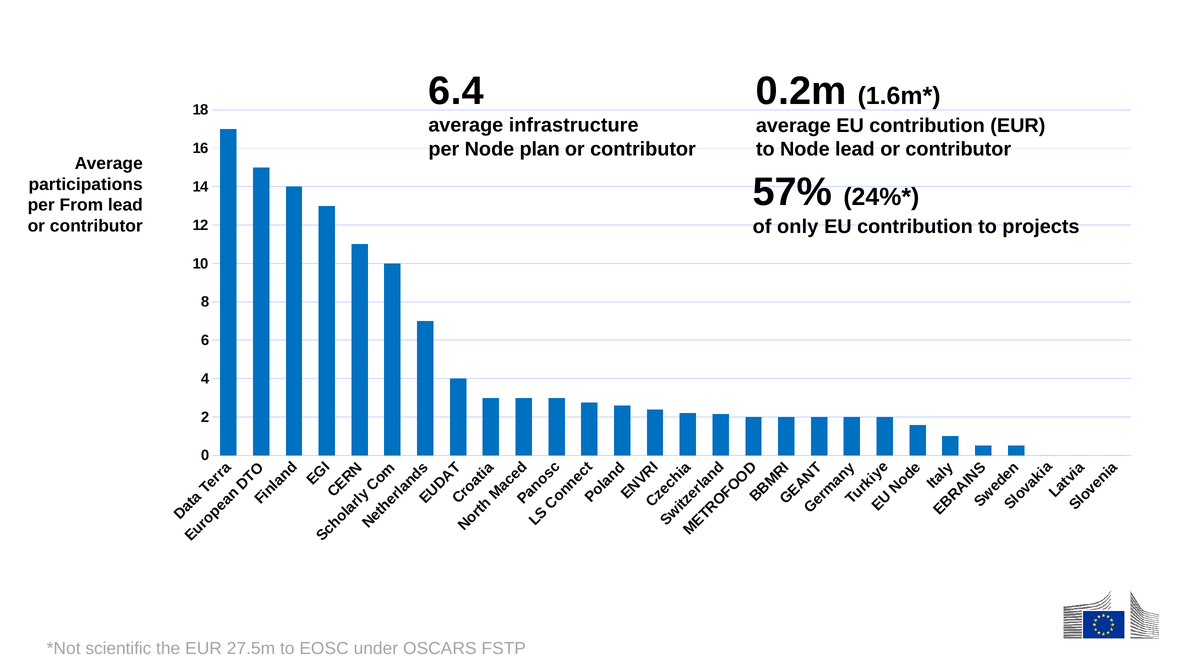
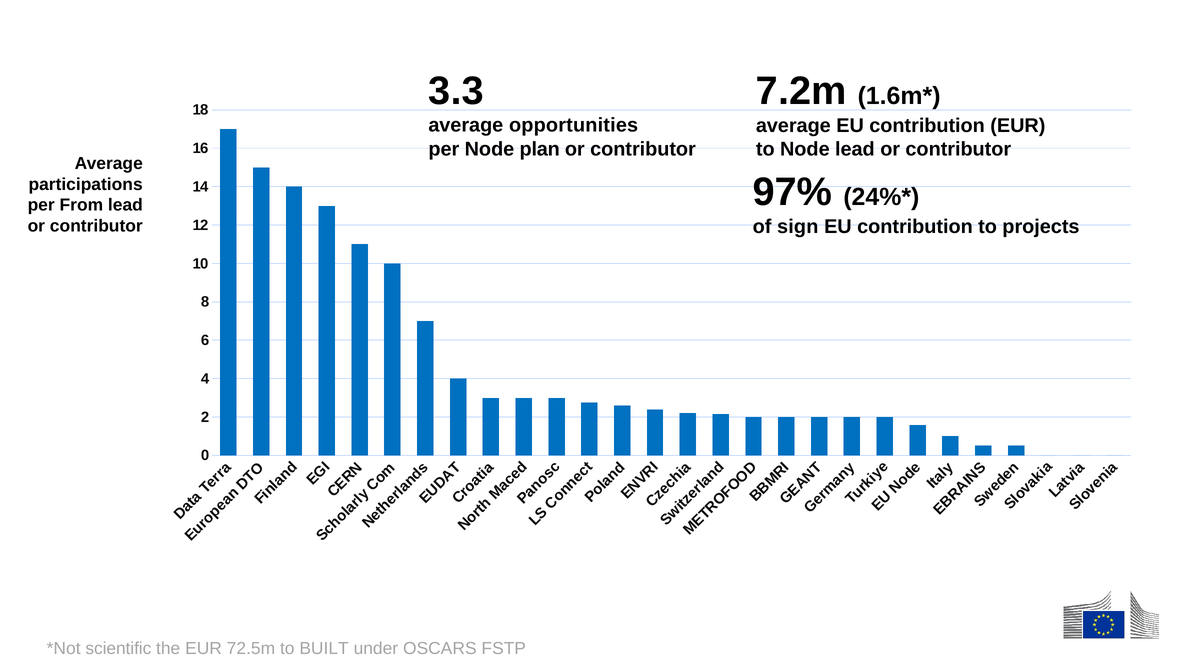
6.4: 6.4 -> 3.3 (456, 91)
0.2m: 0.2m -> 7.2m (801, 91)
infrastructure: infrastructure -> opportunities (574, 125)
57%: 57% -> 97% (793, 192)
only: only -> sign (798, 227)
27.5m: 27.5m -> 72.5m (251, 648)
EOSC: EOSC -> BUILT (324, 648)
